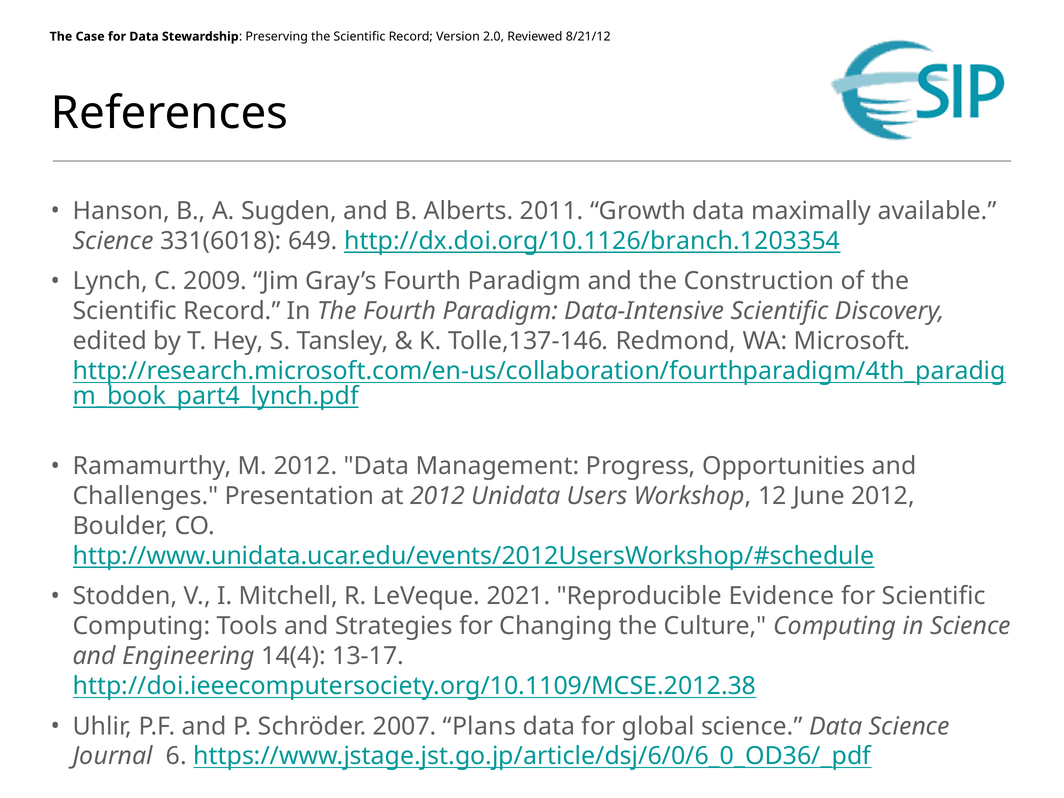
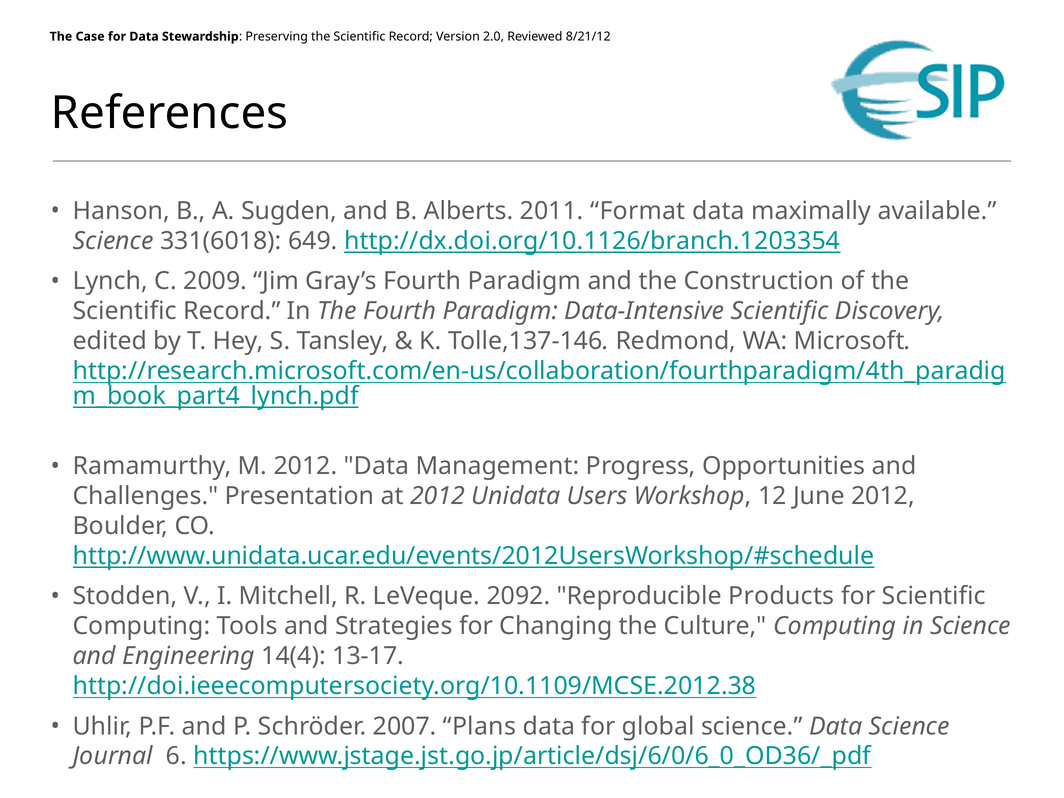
Growth: Growth -> Format (638, 211)
2021: 2021 -> 2092 (518, 596)
Evidence: Evidence -> Products (781, 596)
